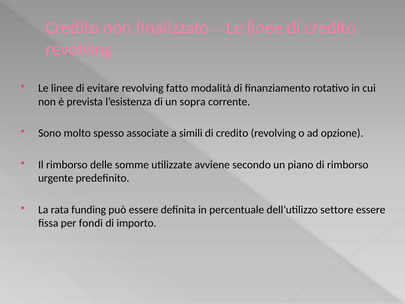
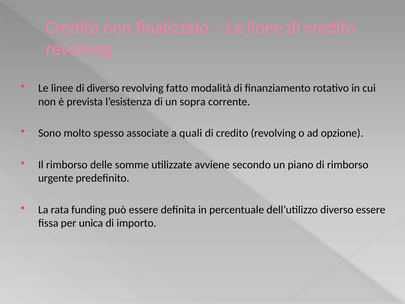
di evitare: evitare -> diverso (103, 88)
simili: simili -> quali (191, 133)
dell’utilizzo settore: settore -> diverso (337, 210)
fondi: fondi -> unica (91, 223)
